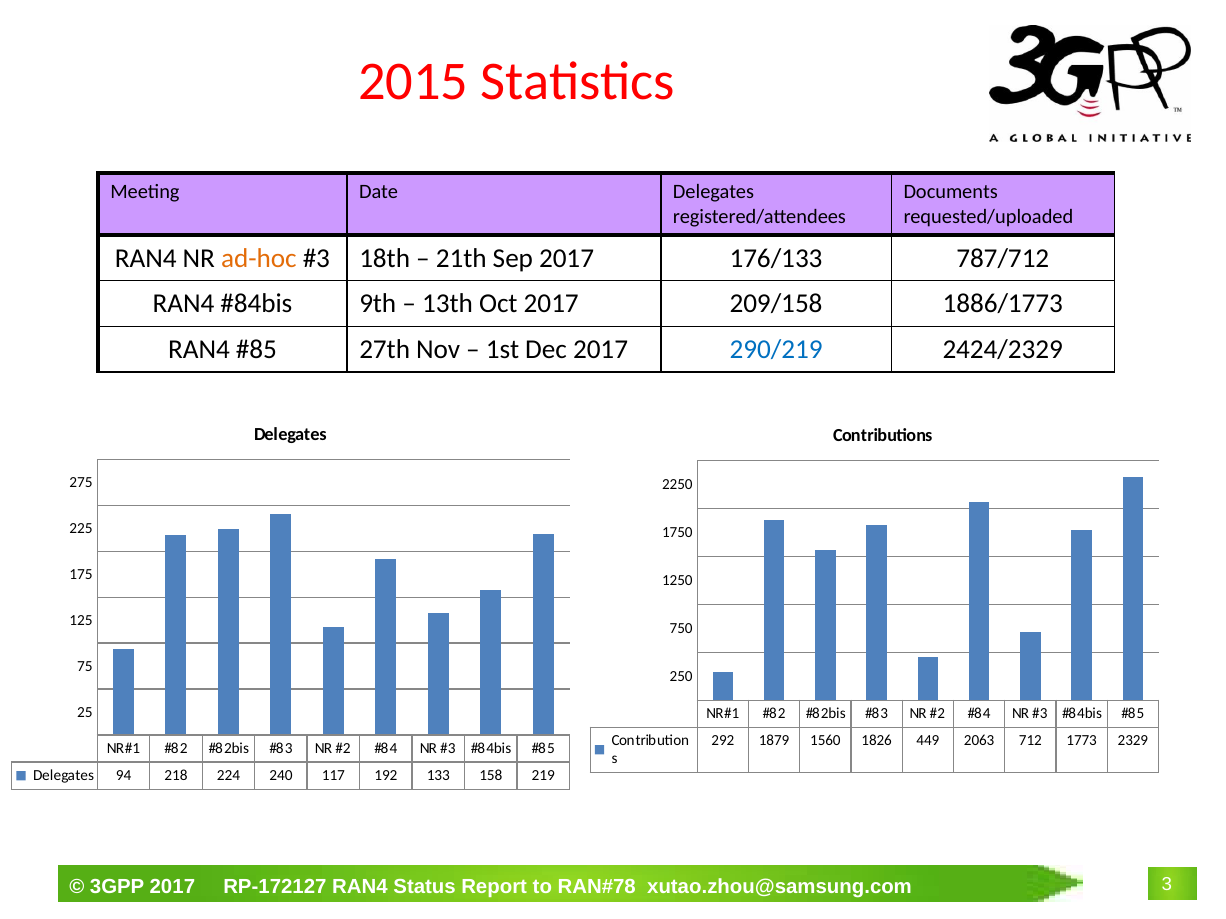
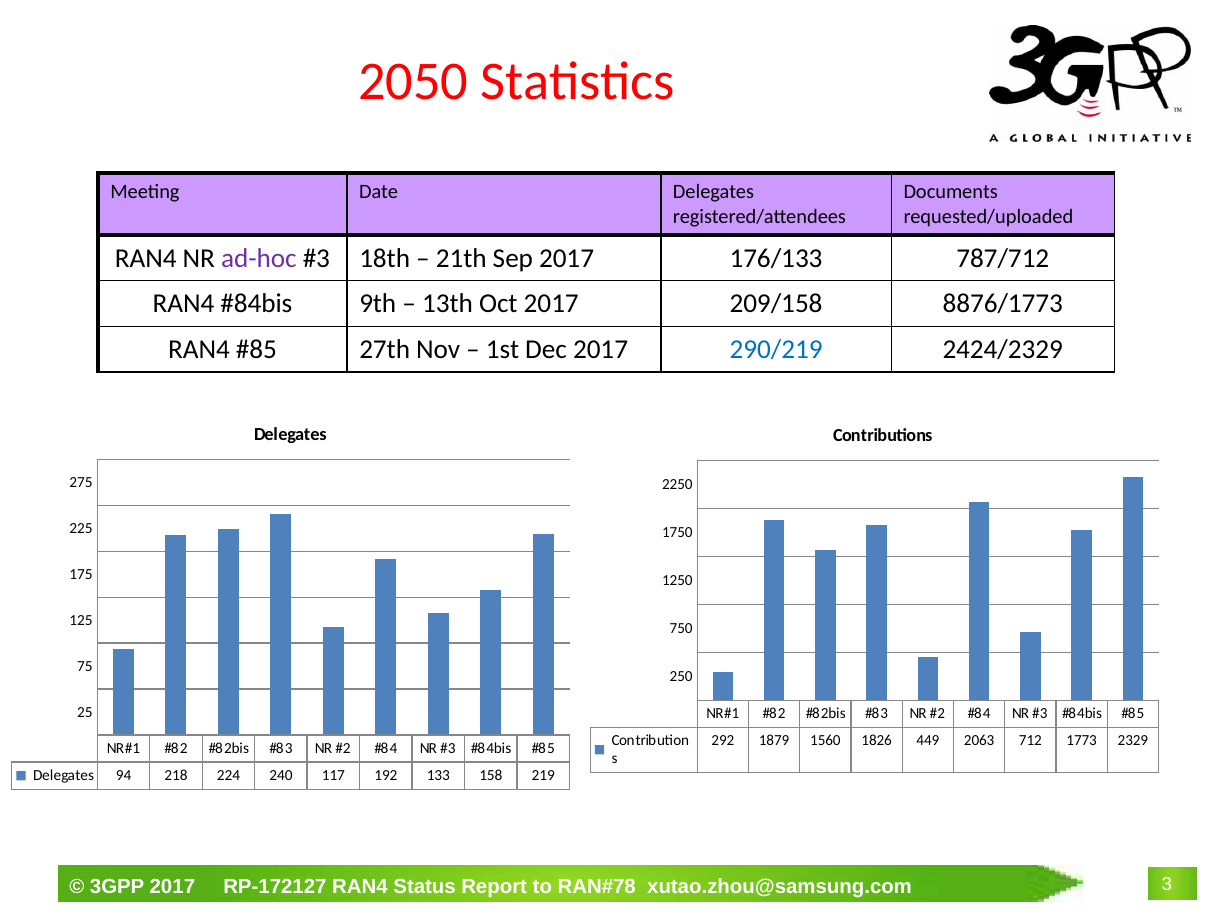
2015: 2015 -> 2050 (413, 82)
ad-hoc colour: orange -> purple (259, 258)
1886/1773: 1886/1773 -> 8876/1773 (1003, 304)
